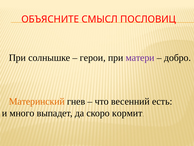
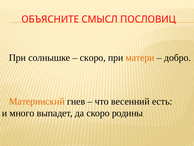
герои: герои -> скоро (93, 58)
матери colour: purple -> orange (140, 58)
кормит: кормит -> родины (127, 113)
